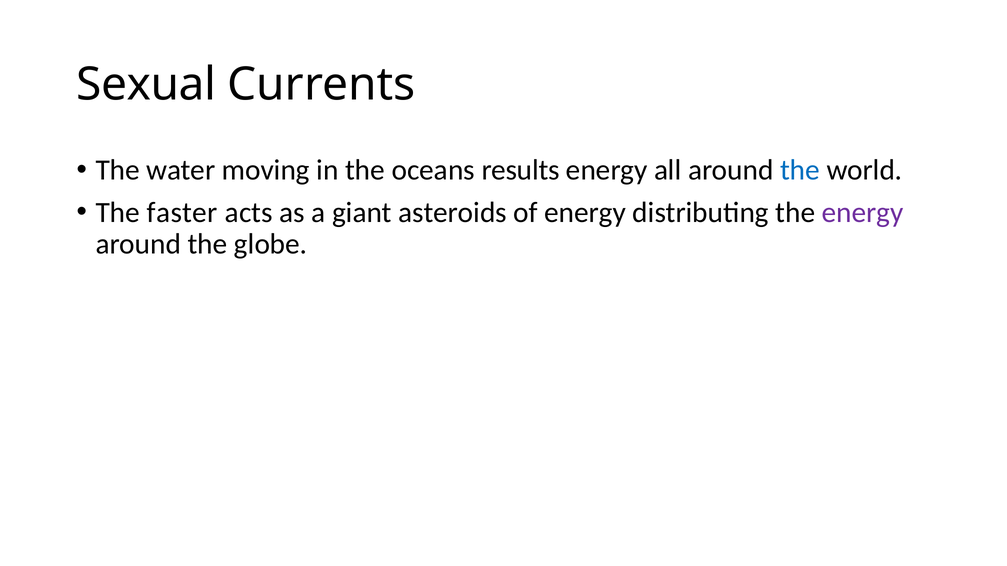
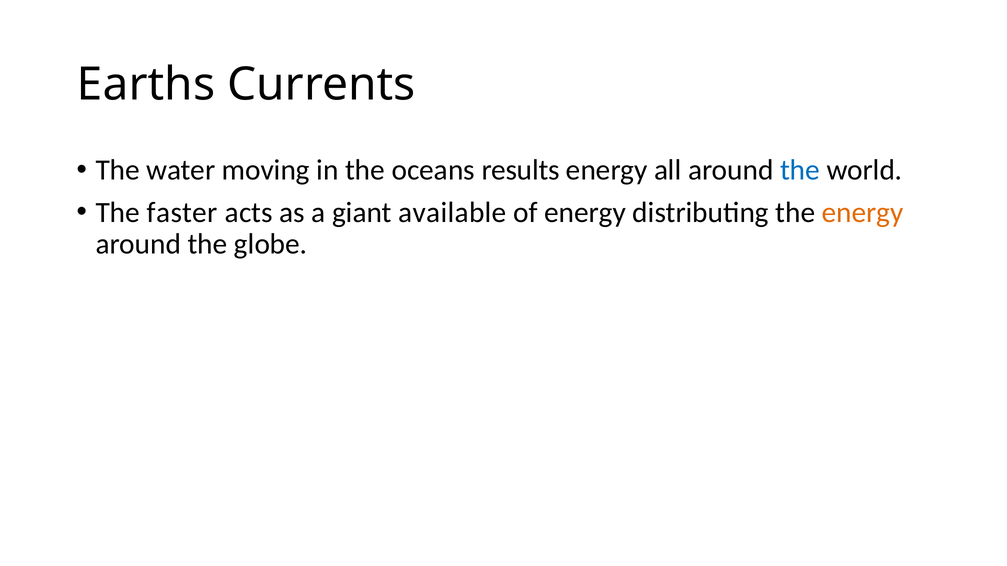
Sexual: Sexual -> Earths (146, 85)
asteroids: asteroids -> available (452, 212)
energy colour: purple -> orange (863, 212)
